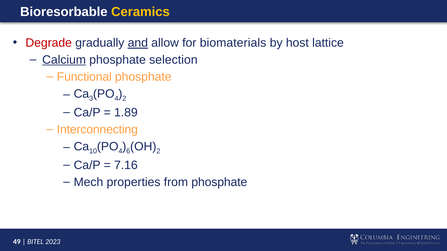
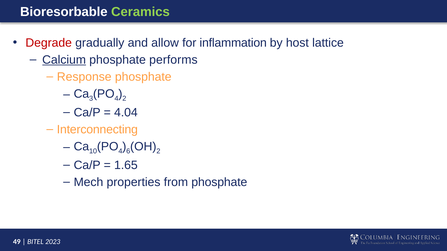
Ceramics colour: yellow -> light green (140, 12)
and underline: present -> none (138, 43)
biomaterials: biomaterials -> inflammation (233, 43)
selection: selection -> performs (173, 60)
Functional: Functional -> Response (84, 77)
1.89: 1.89 -> 4.04 (126, 113)
7.16: 7.16 -> 1.65 (126, 166)
